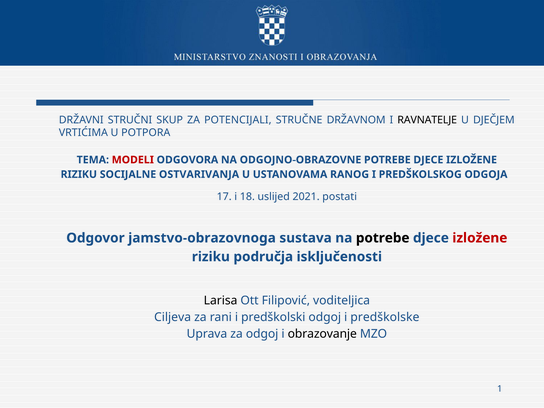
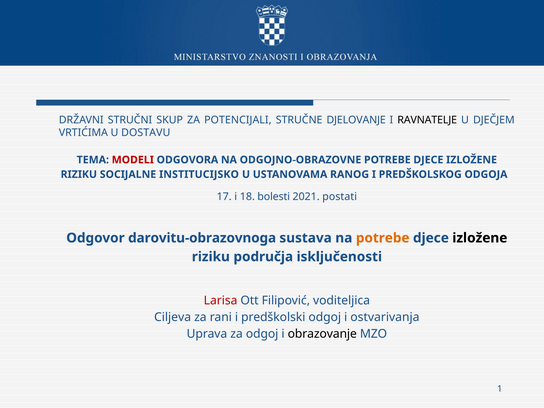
DRŽAVNOM: DRŽAVNOM -> DJELOVANJE (356, 120)
POTPORA: POTPORA -> DOSTAVU (146, 133)
OSTVARIVANJA: OSTVARIVANJA -> INSTITUCIJSKO (199, 174)
uslijed: uslijed -> bolesti (274, 197)
jamstvo-obrazovnoga: jamstvo-obrazovnoga -> darovitu-obrazovnoga (202, 238)
potrebe colour: black -> orange (383, 238)
izložene colour: red -> black (480, 238)
Larisa colour: black -> red (221, 301)
predškolske: predškolske -> ostvarivanja (385, 317)
